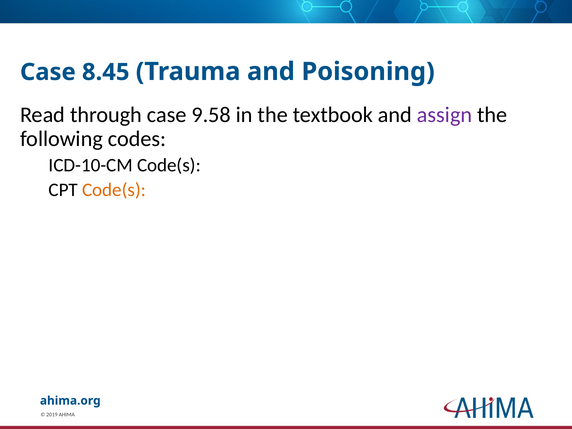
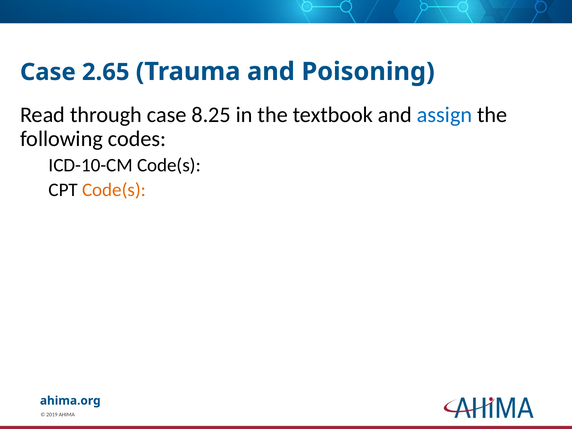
8.45: 8.45 -> 2.65 (106, 72)
9.58: 9.58 -> 8.25 (211, 115)
assign colour: purple -> blue (445, 115)
